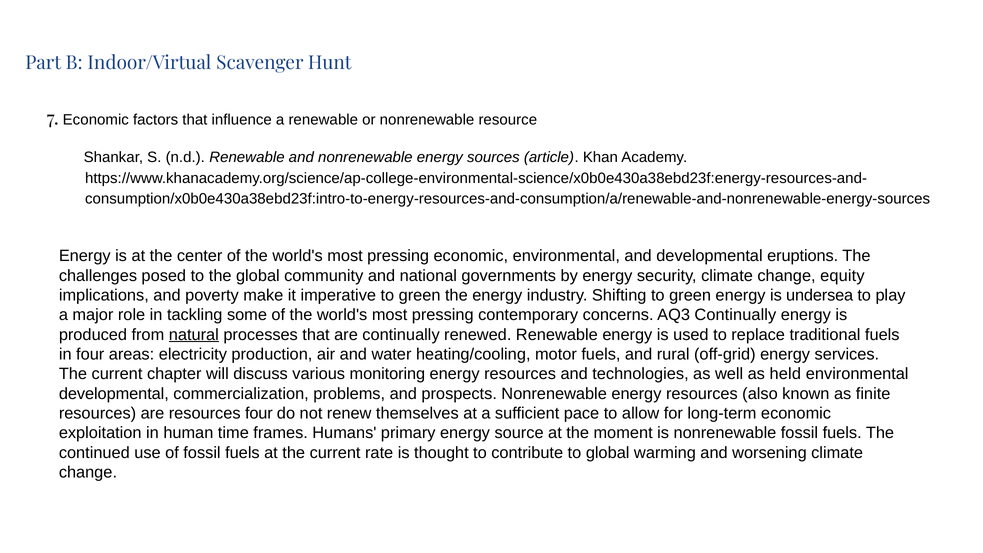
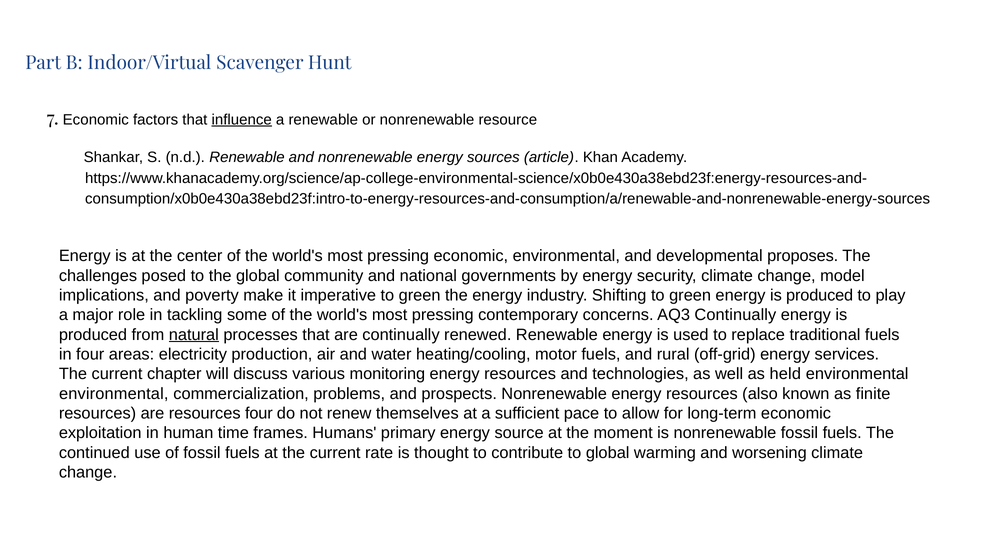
influence underline: none -> present (242, 120)
eruptions: eruptions -> proposes (803, 256)
equity: equity -> model (842, 276)
green energy is undersea: undersea -> produced (820, 295)
developmental: developmental -> environmental (114, 394)
